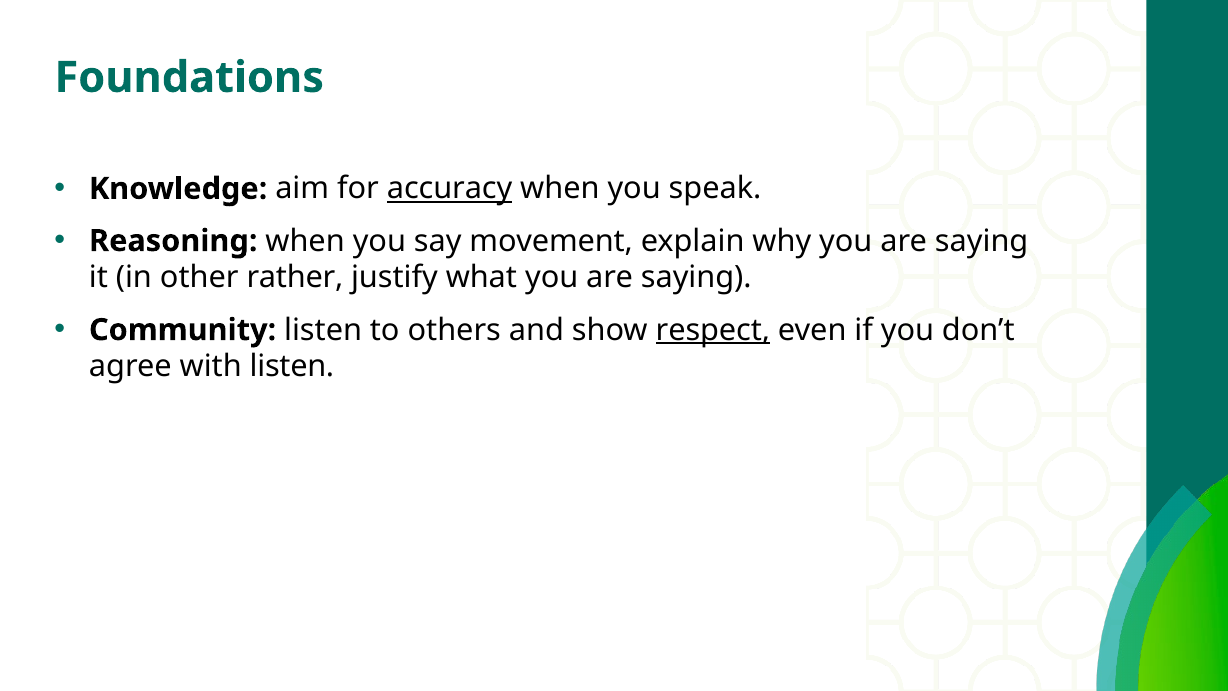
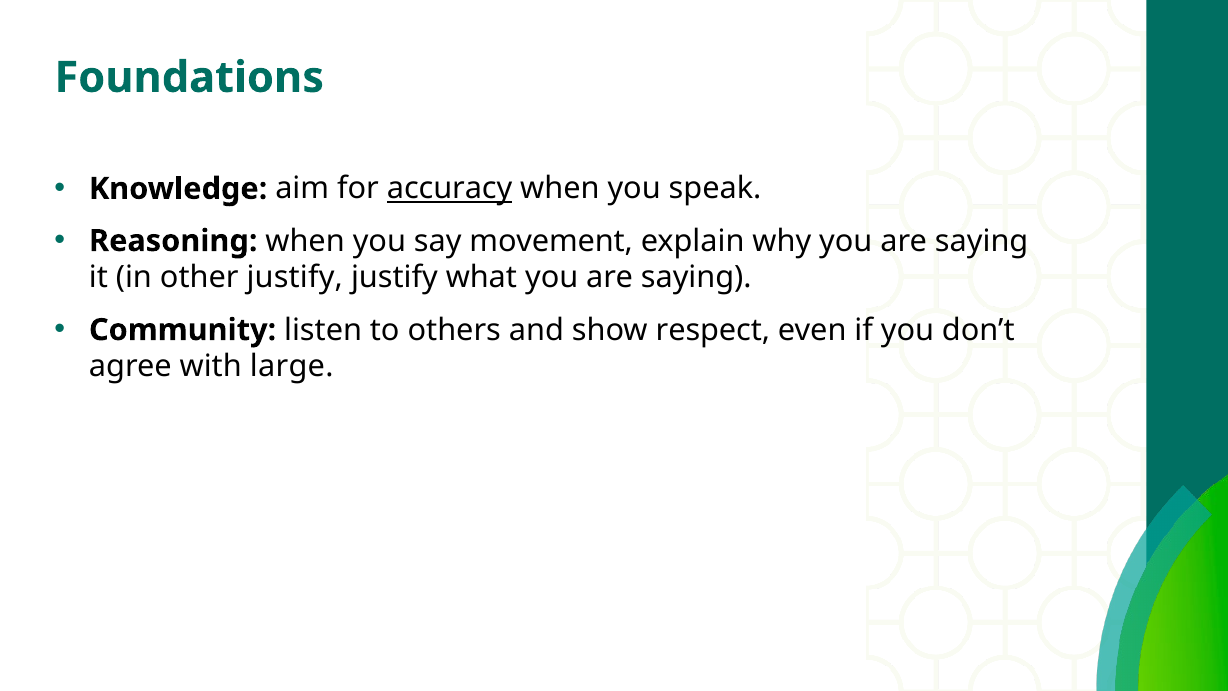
other rather: rather -> justify (295, 278)
respect underline: present -> none (713, 330)
with listen: listen -> large (292, 367)
